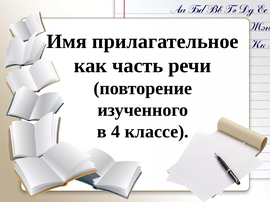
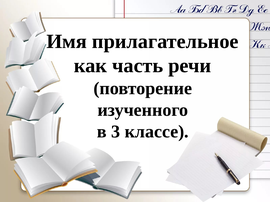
4: 4 -> 3 (116, 132)
